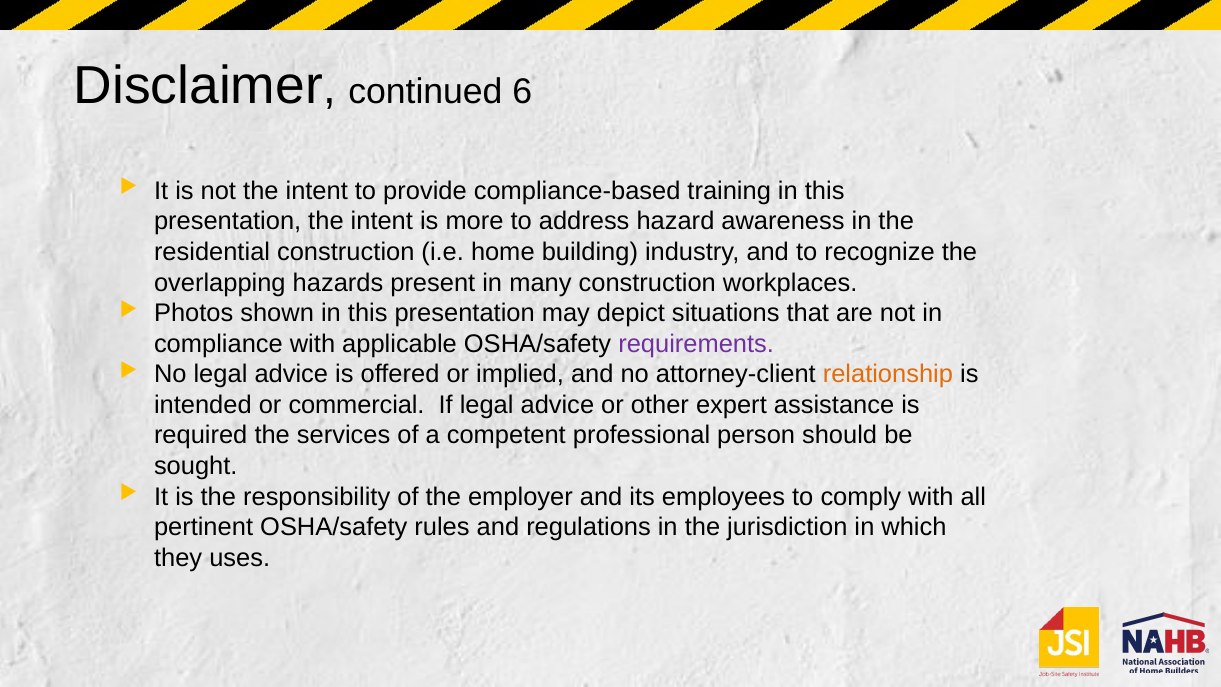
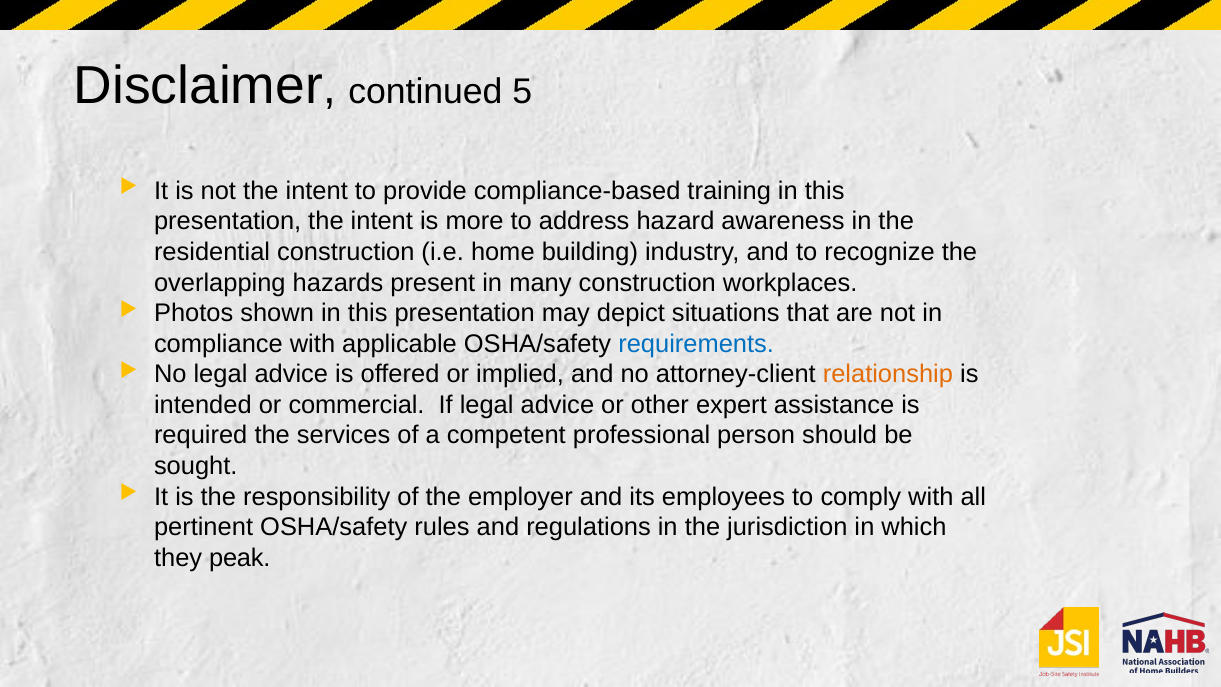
6: 6 -> 5 (522, 92)
requirements colour: purple -> blue (696, 344)
uses: uses -> peak (240, 558)
